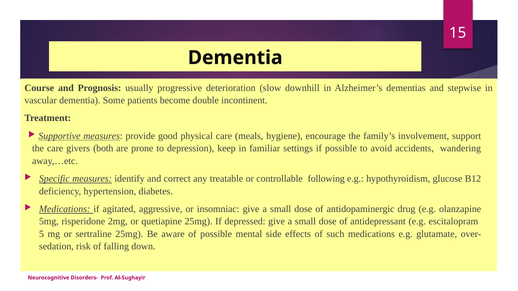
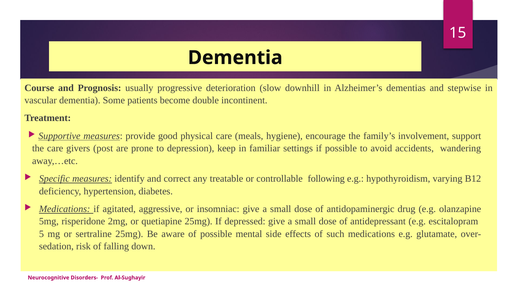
both: both -> post (103, 149)
glucose: glucose -> varying (448, 179)
